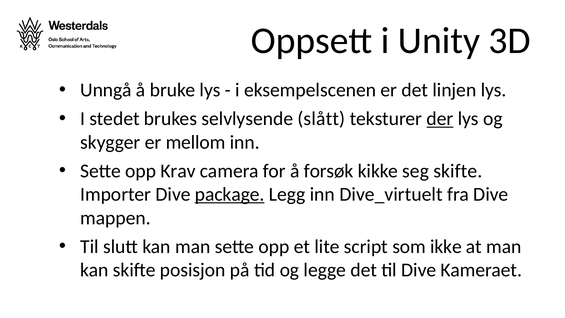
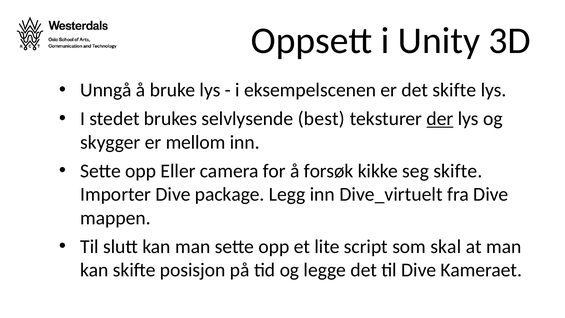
det linjen: linjen -> skifte (454, 90)
slått: slått -> best (321, 119)
Krav: Krav -> Eller (178, 171)
package underline: present -> none (230, 194)
ikke: ikke -> skal (446, 246)
